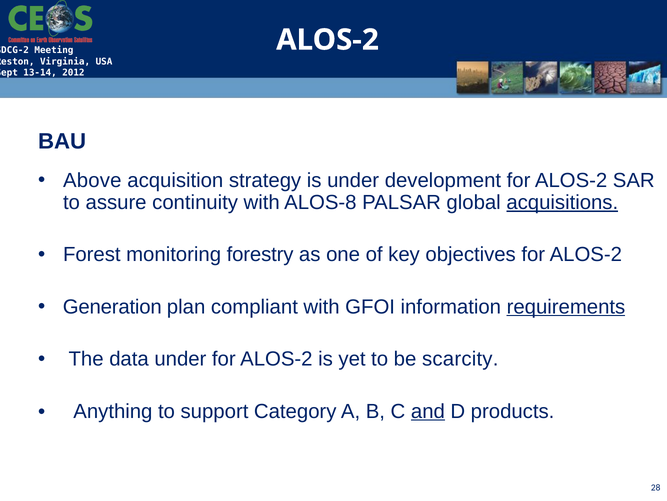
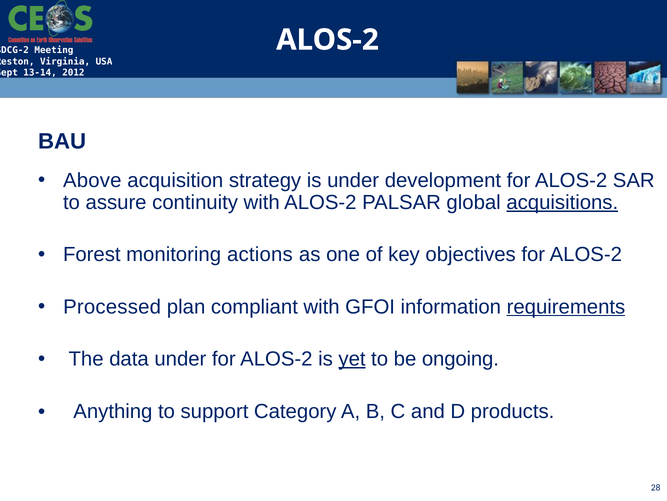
with ALOS-8: ALOS-8 -> ALOS-2 (320, 202)
forestry: forestry -> actions (260, 254)
Generation: Generation -> Processed (112, 306)
yet underline: none -> present (352, 359)
scarcity: scarcity -> ongoing (460, 359)
and underline: present -> none (428, 411)
